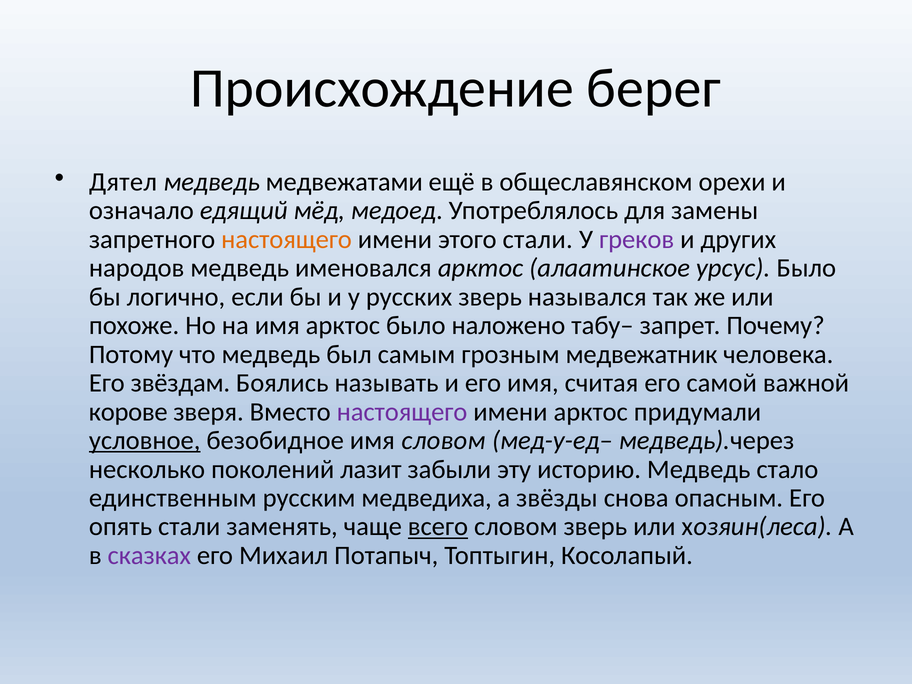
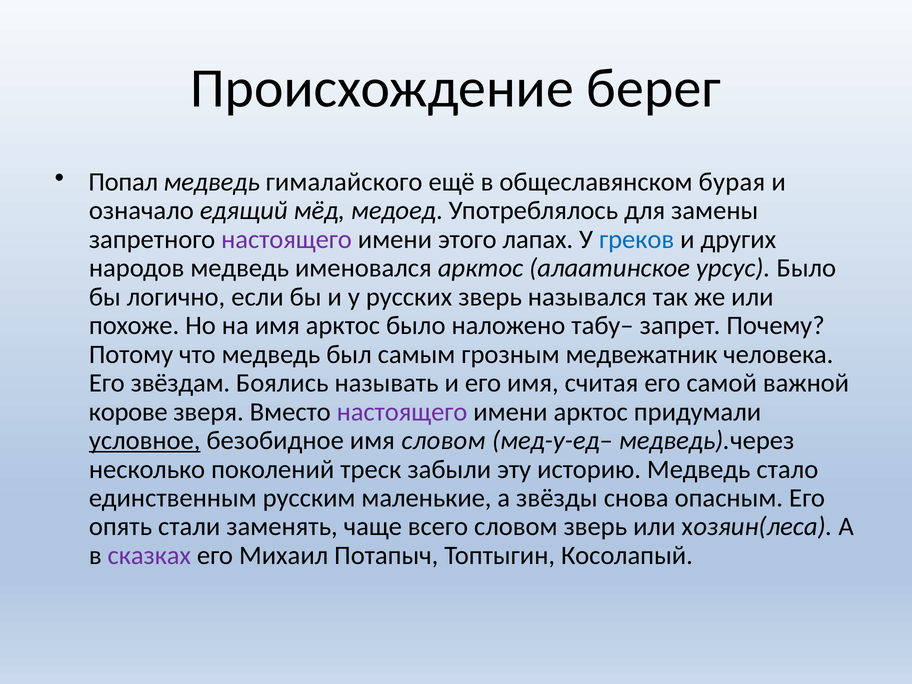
Дятел: Дятел -> Попал (123, 182)
медвежатами: медвежатами -> гималайского (344, 182)
орехи: орехи -> бурая (732, 182)
настоящего colour: orange -> purple (287, 239)
этого стали: стали -> лапах (538, 239)
греков colour: purple -> blue (637, 239)
лазит: лазит -> треск (371, 469)
медведиха: медведиха -> маленькие (426, 498)
всего underline: present -> none (438, 527)
